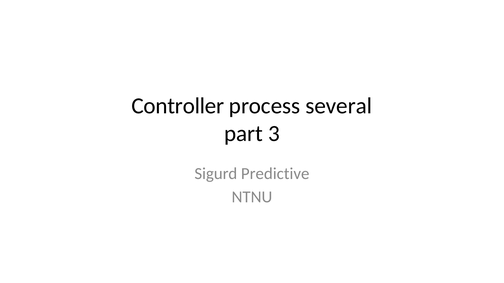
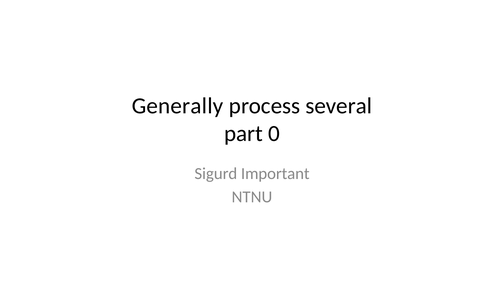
Controller: Controller -> Generally (178, 106)
3: 3 -> 0 (274, 134)
Predictive: Predictive -> Important (275, 174)
